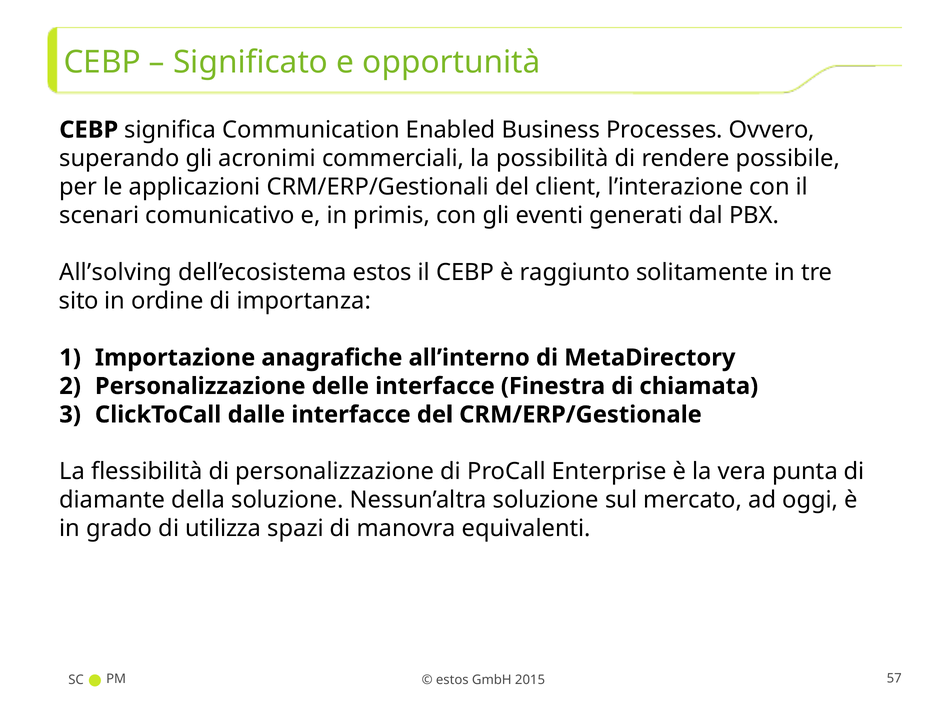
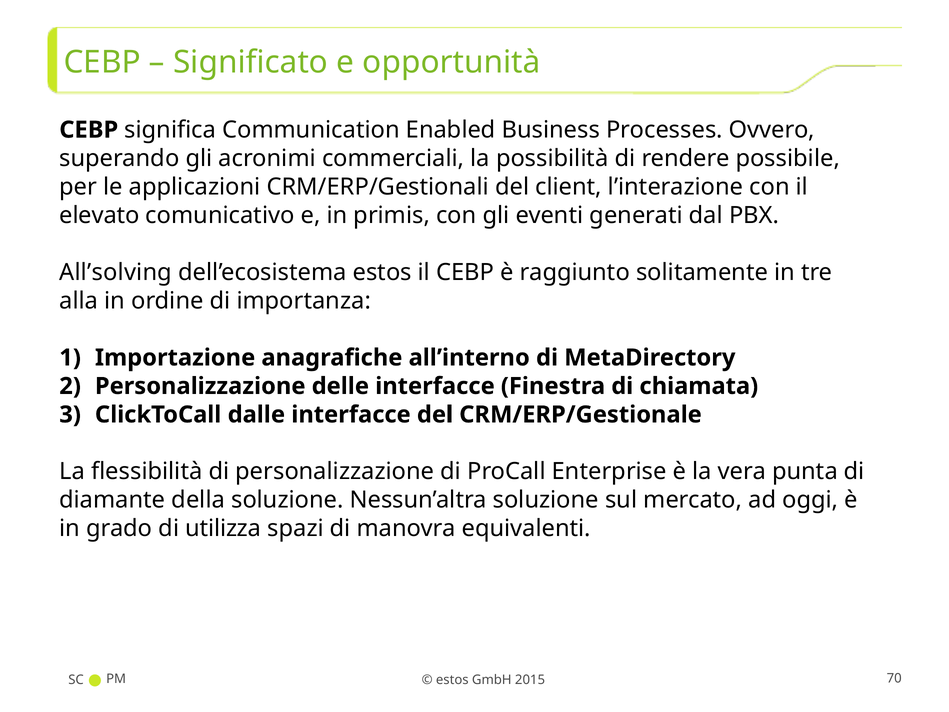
scenari: scenari -> elevato (99, 215)
sito: sito -> alla (79, 301)
57: 57 -> 70 (894, 678)
